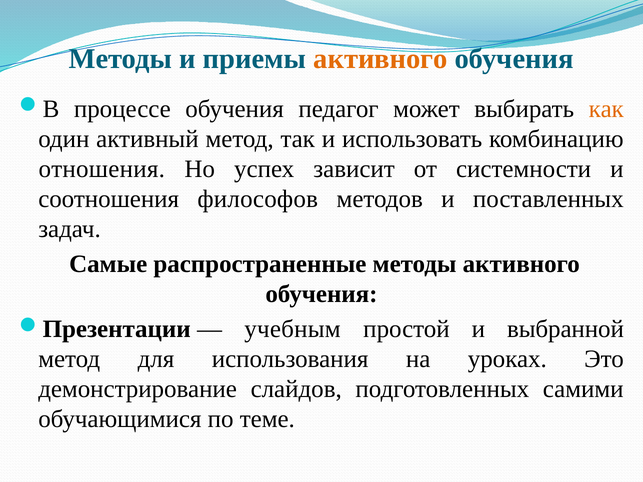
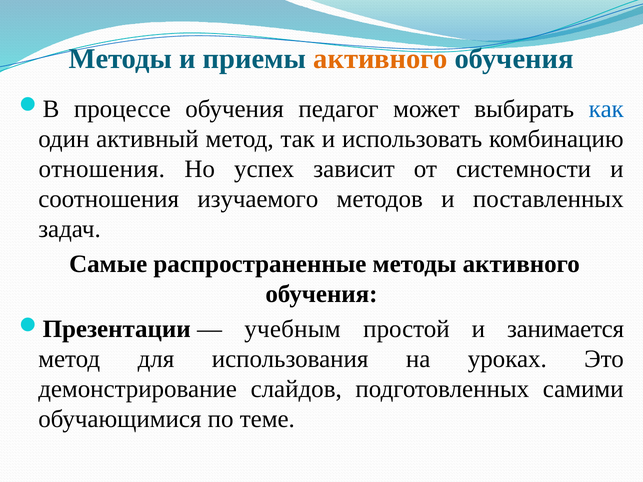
как colour: orange -> blue (606, 109)
философов: философов -> изучаемого (258, 199)
выбранной: выбранной -> занимается (566, 329)
